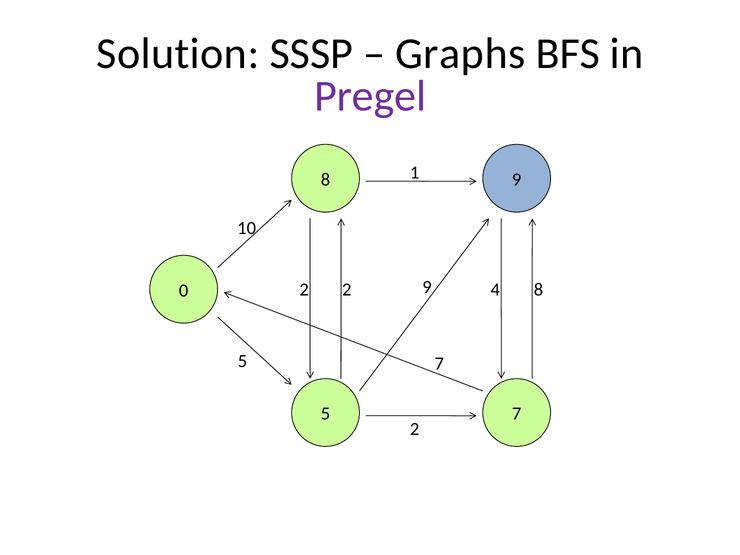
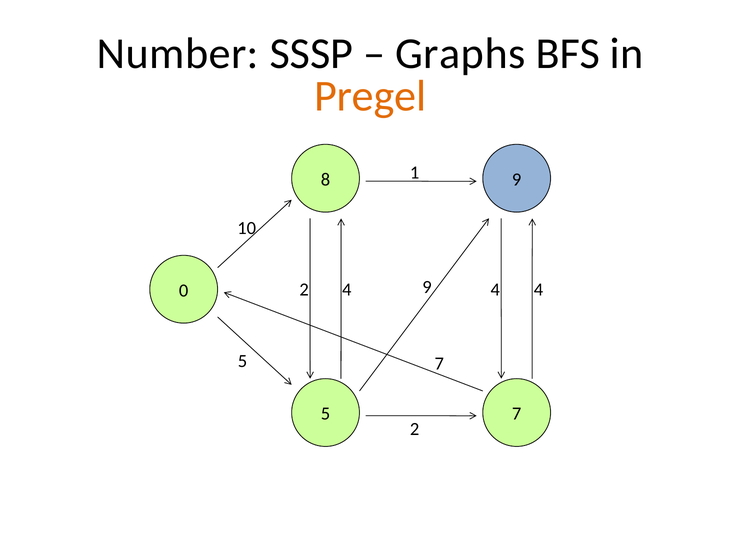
Solution: Solution -> Number (178, 54)
Pregel colour: purple -> orange (370, 96)
2: 2 -> 4 (347, 290)
4 8: 8 -> 4 (538, 290)
